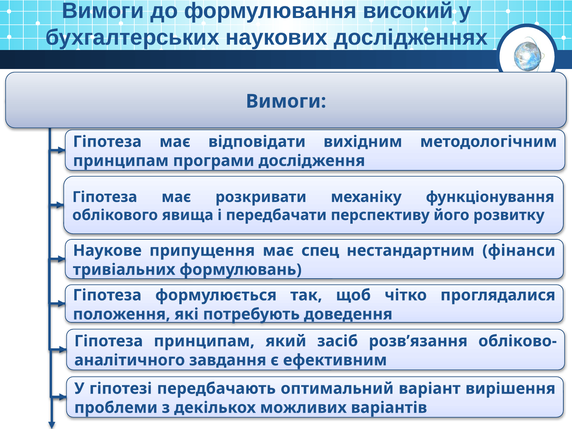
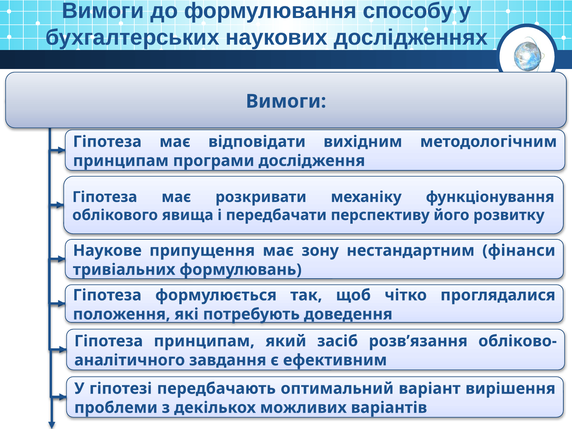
високий: високий -> способу (408, 11)
спец: спец -> зону (320, 251)
